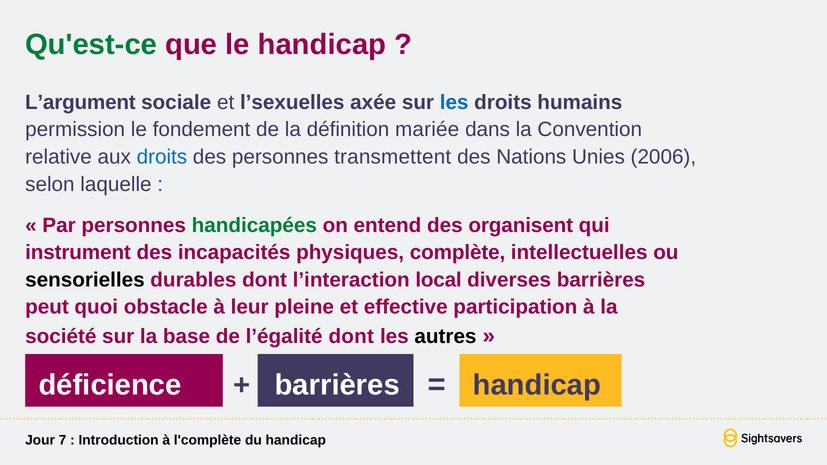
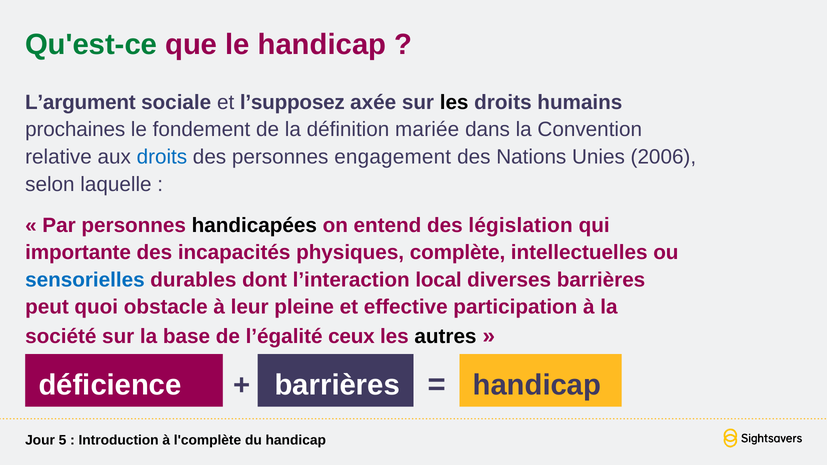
l’sexuelles: l’sexuelles -> l’supposez (292, 102)
les colour: blue -> black (454, 102)
permission: permission -> prochaines (75, 130)
transmettent: transmettent -> engagement (393, 157)
handicapées colour: green -> black (254, 225)
organisent: organisent -> législation (521, 225)
instrument: instrument -> importante (78, 253)
sensorielles colour: black -> blue (85, 280)
l’égalité dont: dont -> ceux (351, 336)
7: 7 -> 5 (63, 440)
